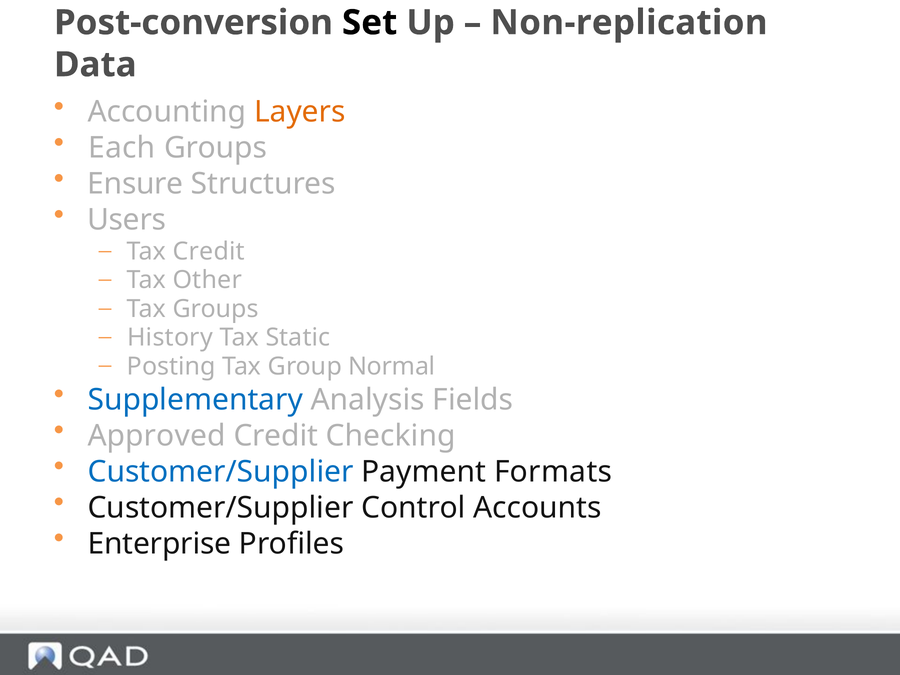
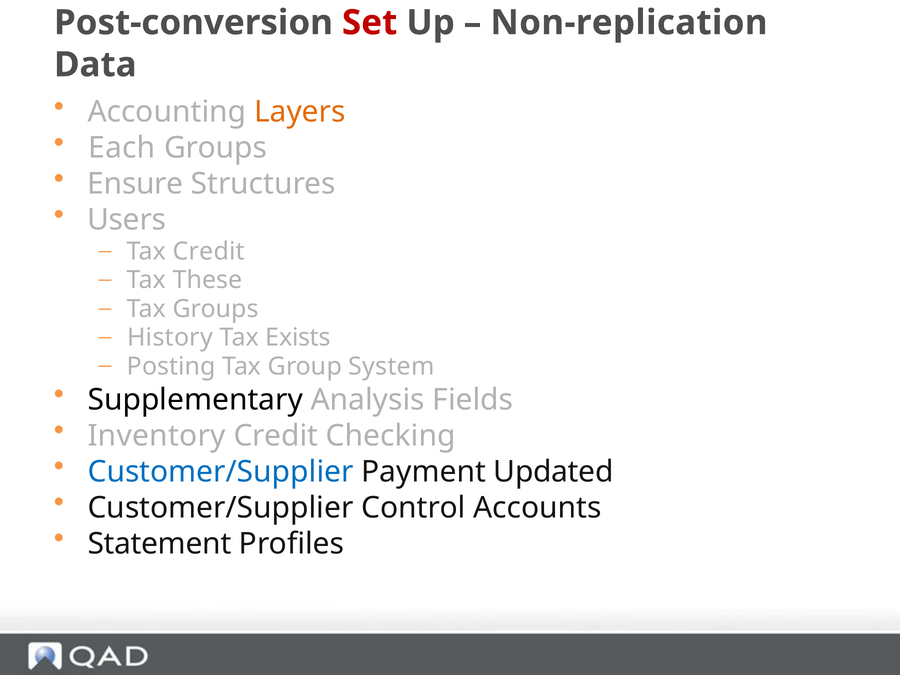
Set colour: black -> red (370, 23)
Other: Other -> These (207, 280)
Static: Static -> Exists (298, 338)
Normal: Normal -> System (391, 366)
Supplementary colour: blue -> black (195, 400)
Approved: Approved -> Inventory (157, 436)
Formats: Formats -> Updated (553, 472)
Enterprise: Enterprise -> Statement (160, 544)
